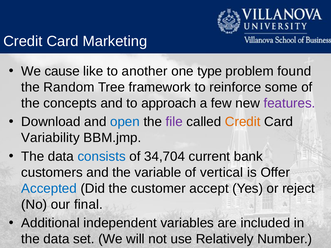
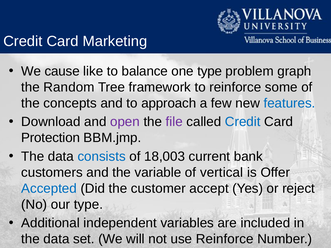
another: another -> balance (145, 71)
found: found -> graph (294, 71)
features colour: purple -> blue (290, 103)
open colour: blue -> purple (125, 122)
Credit colour: orange -> blue (243, 122)
Variability: Variability -> Protection (51, 138)
34,704: 34,704 -> 18,003 (165, 157)
our final: final -> type (88, 205)
use Relatively: Relatively -> Reinforce (225, 239)
